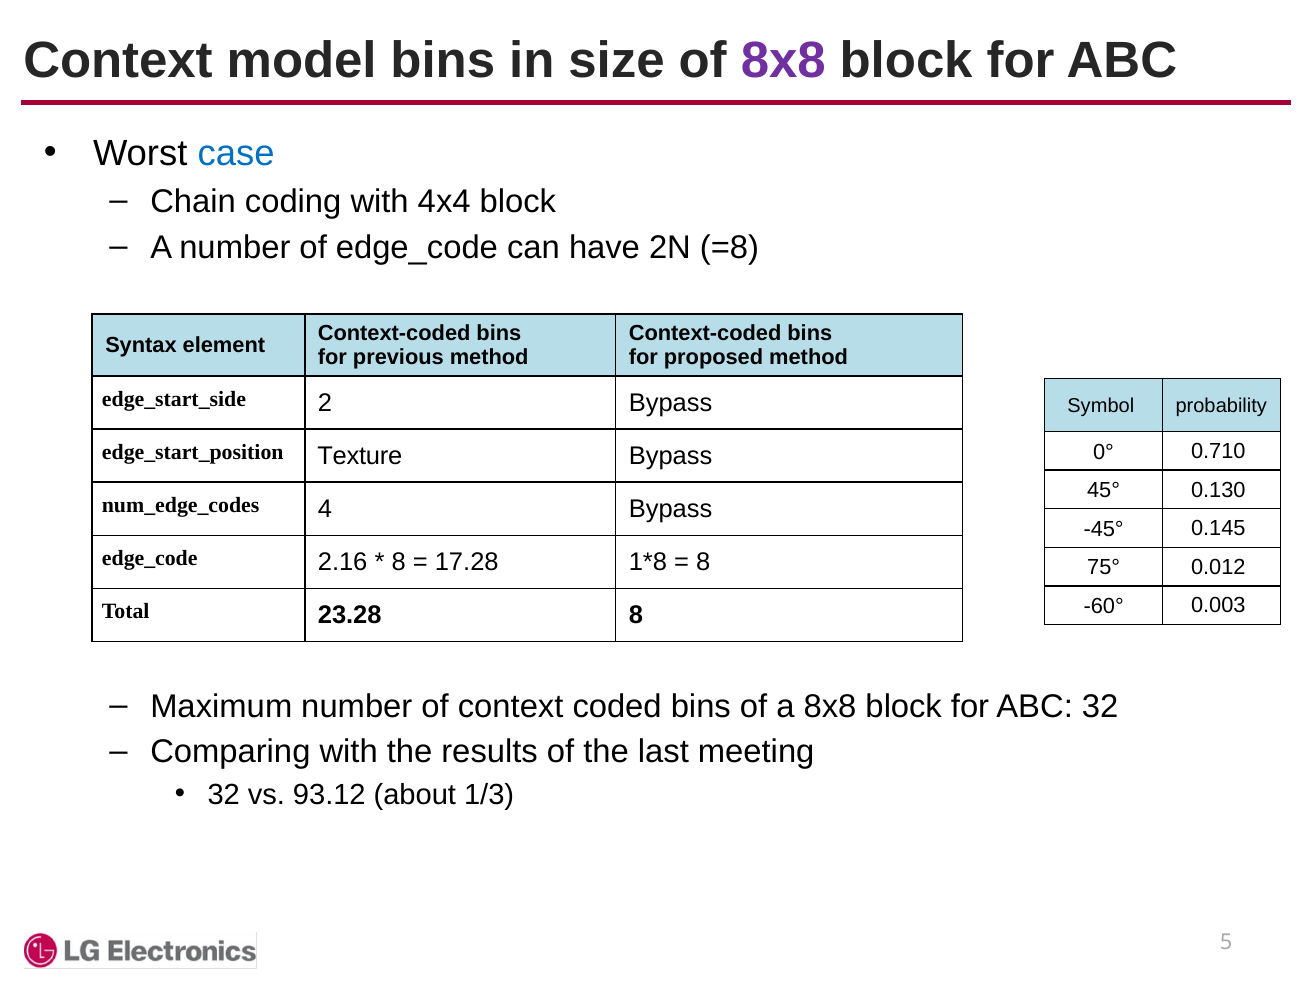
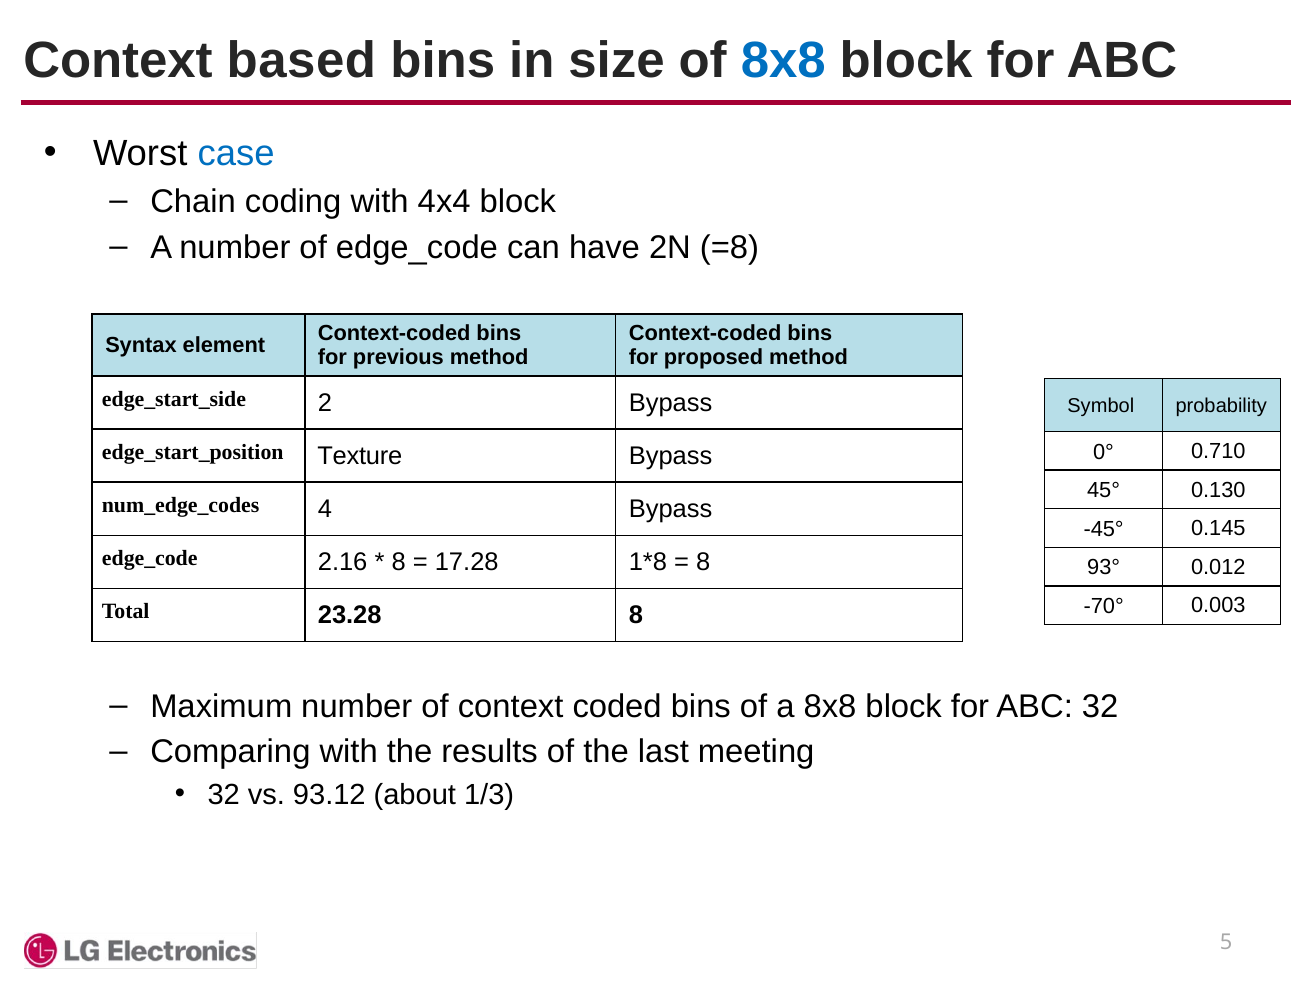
model: model -> based (301, 61)
8x8 colour: purple -> blue (783, 61)
75°: 75° -> 93° (1104, 568)
-60°: -60° -> -70° (1104, 606)
